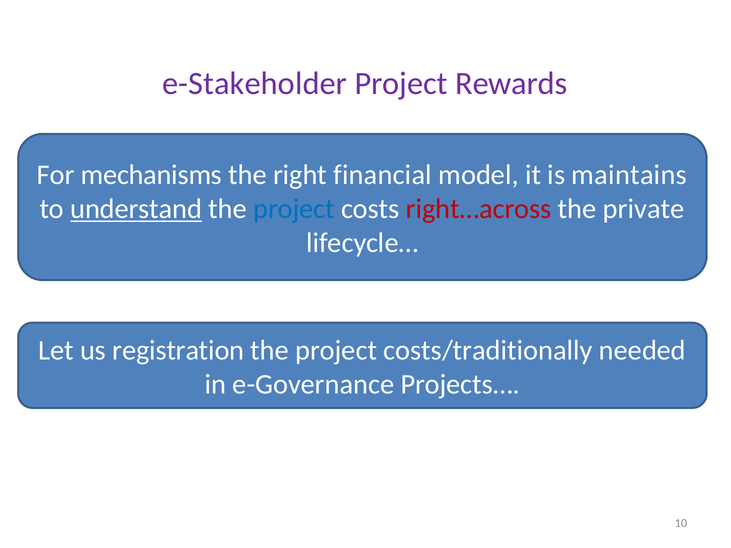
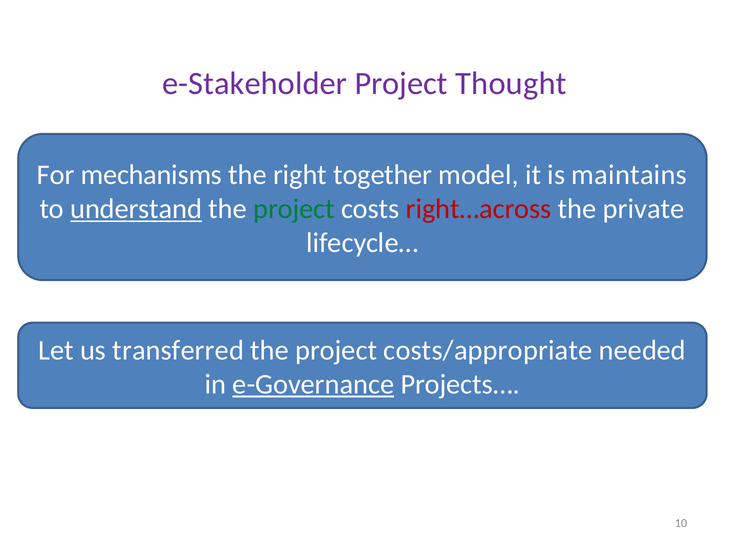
Rewards: Rewards -> Thought (511, 84)
financial: financial -> together (383, 175)
project colour: blue -> green (294, 209)
registration: registration -> transferred (178, 350)
costs/traditionally: costs/traditionally -> costs/appropriate (488, 350)
e-Governance underline: none -> present (313, 385)
